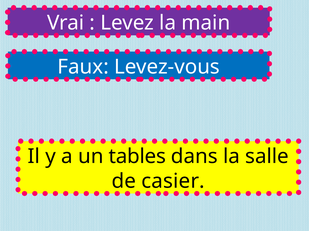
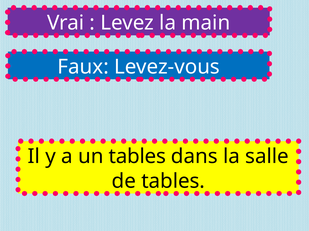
de casier: casier -> tables (173, 182)
